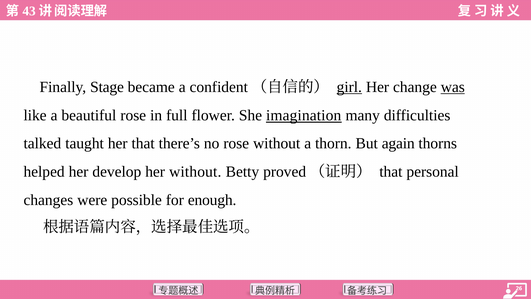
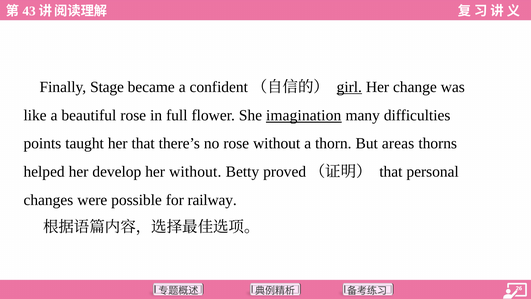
was underline: present -> none (453, 87)
talked: talked -> points (42, 143)
again: again -> areas (398, 143)
enough: enough -> railway (212, 200)
